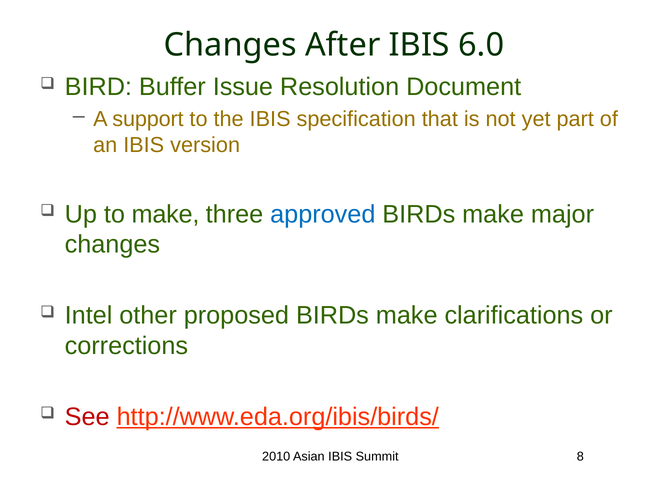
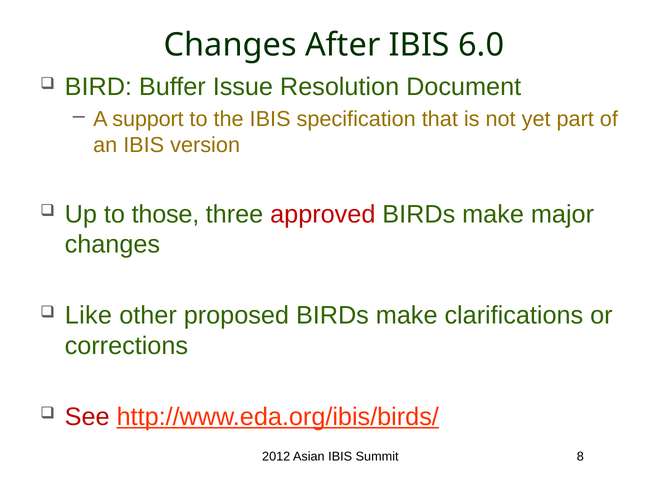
to make: make -> those (165, 214)
approved colour: blue -> red (323, 214)
Intel: Intel -> Like (88, 315)
2010: 2010 -> 2012 (276, 456)
